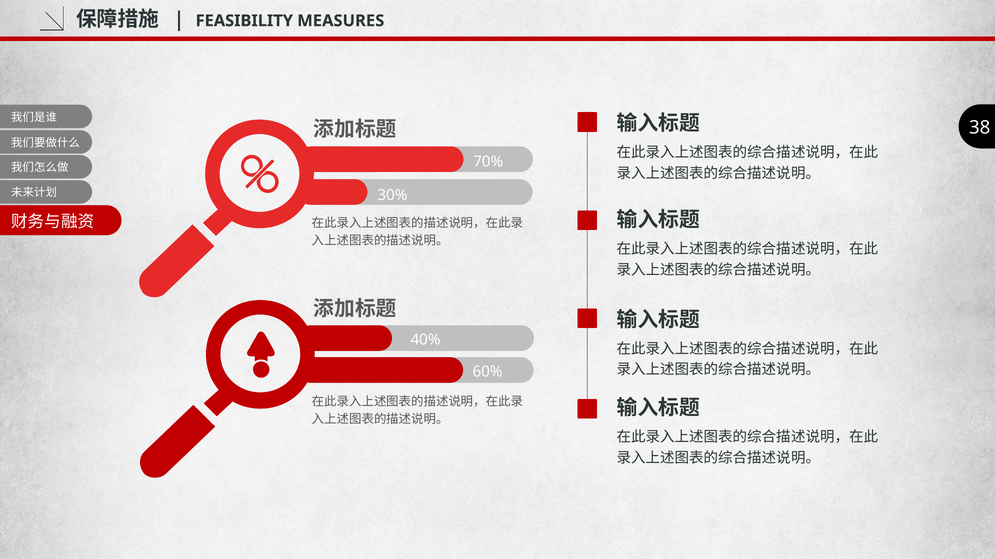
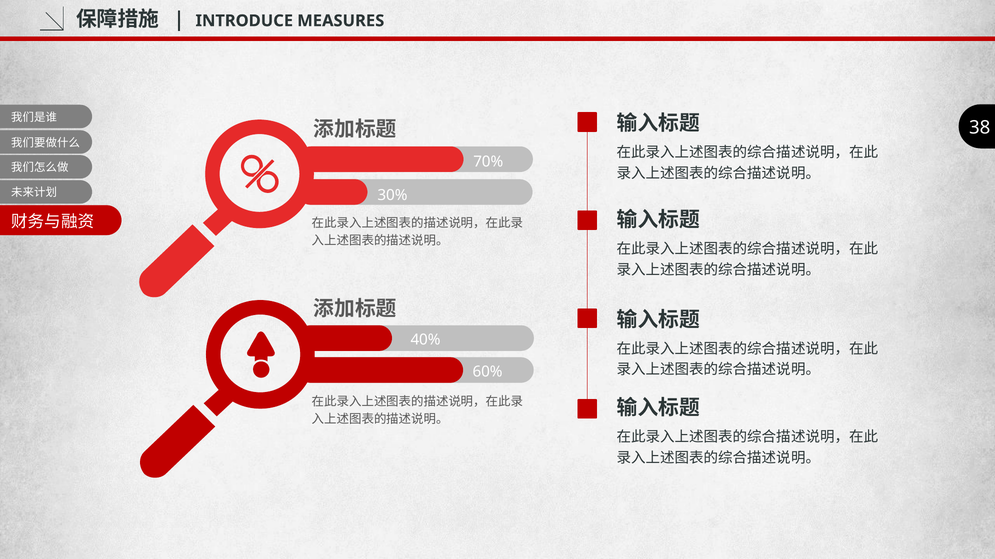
FEASIBILITY: FEASIBILITY -> INTRODUCE (244, 21)
